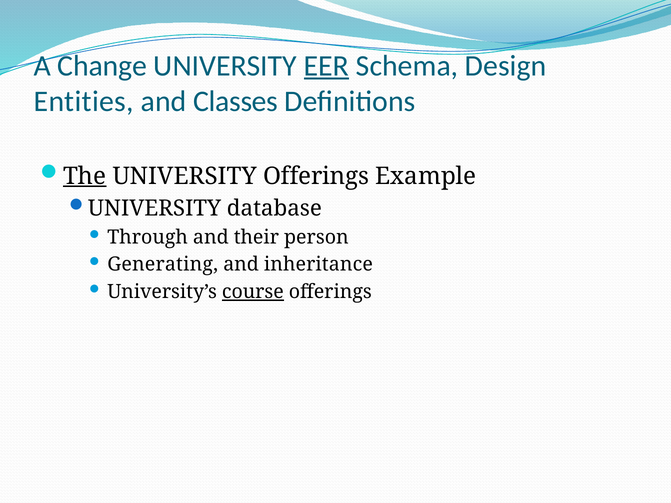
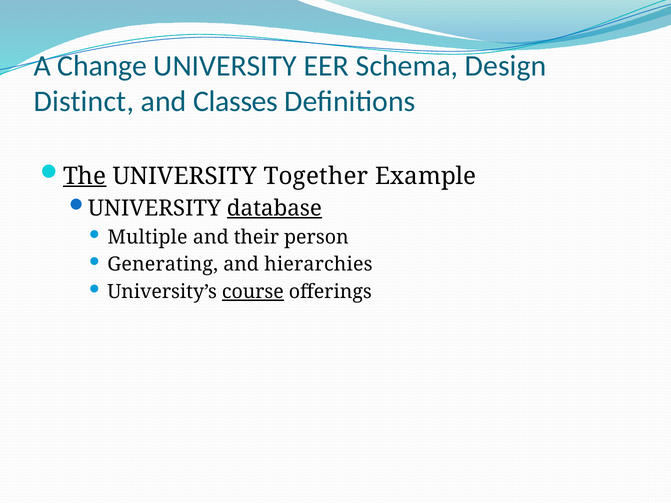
EER underline: present -> none (326, 66)
Entities: Entities -> Distinct (84, 102)
UNIVERSITY Offerings: Offerings -> Together (316, 176)
database underline: none -> present (274, 208)
Through: Through -> Multiple (148, 237)
inheritance: inheritance -> hierarchies (318, 265)
